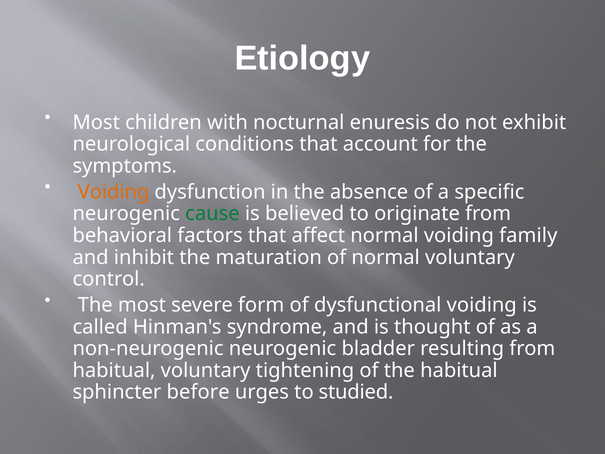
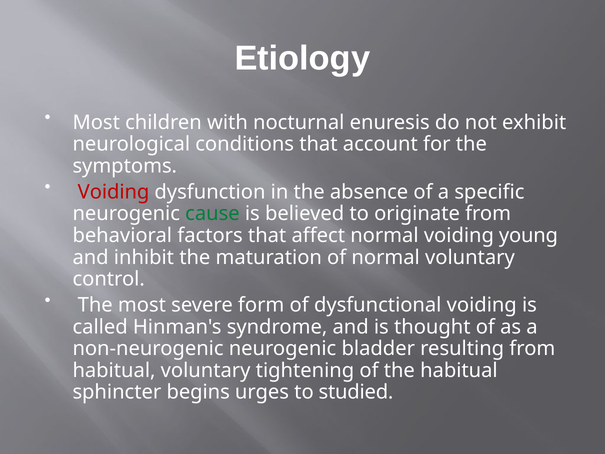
Voiding colour: orange -> red (114, 192)
family: family -> young (528, 235)
before: before -> begins (198, 392)
